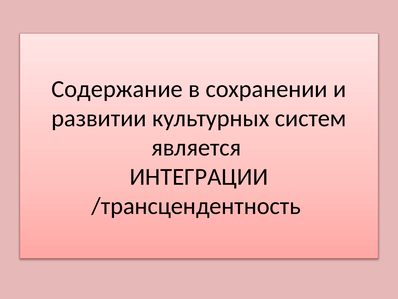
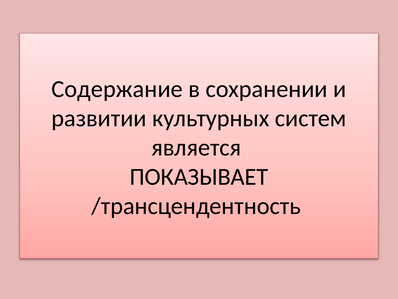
ИНТЕГРАЦИИ: ИНТЕГРАЦИИ -> ПОКАЗЫВАЕТ (199, 177)
